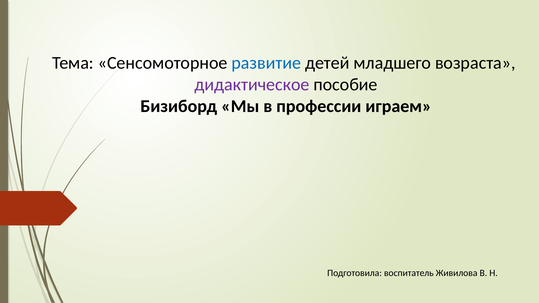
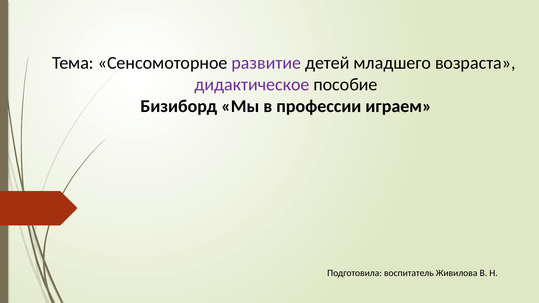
развитие colour: blue -> purple (266, 63)
